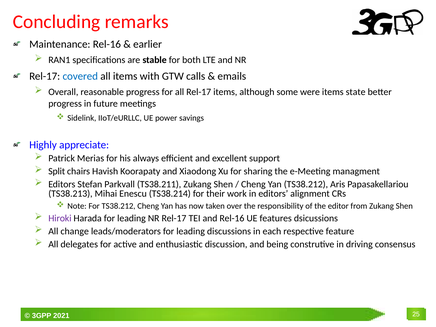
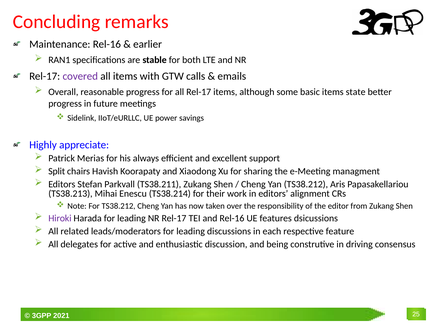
covered colour: blue -> purple (80, 76)
were: were -> basic (310, 92)
change: change -> related (75, 231)
